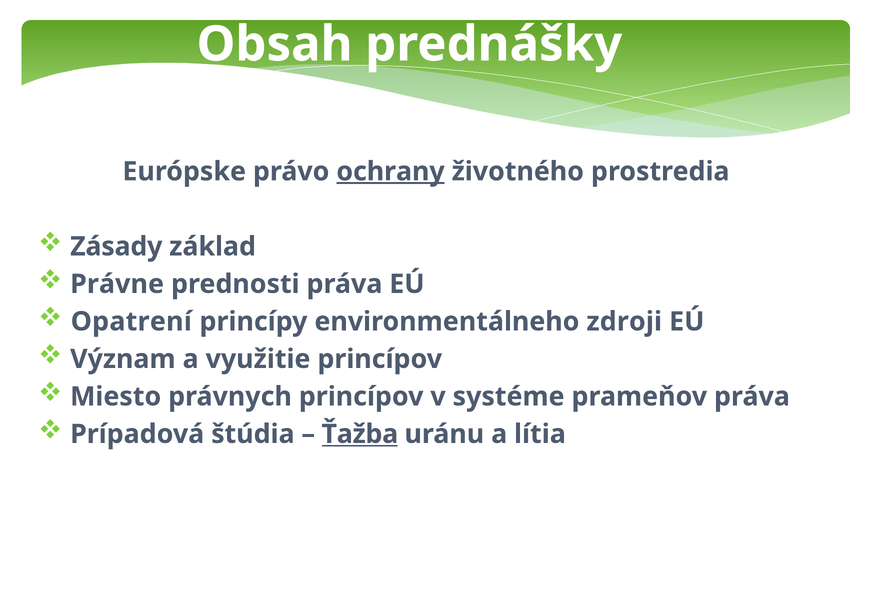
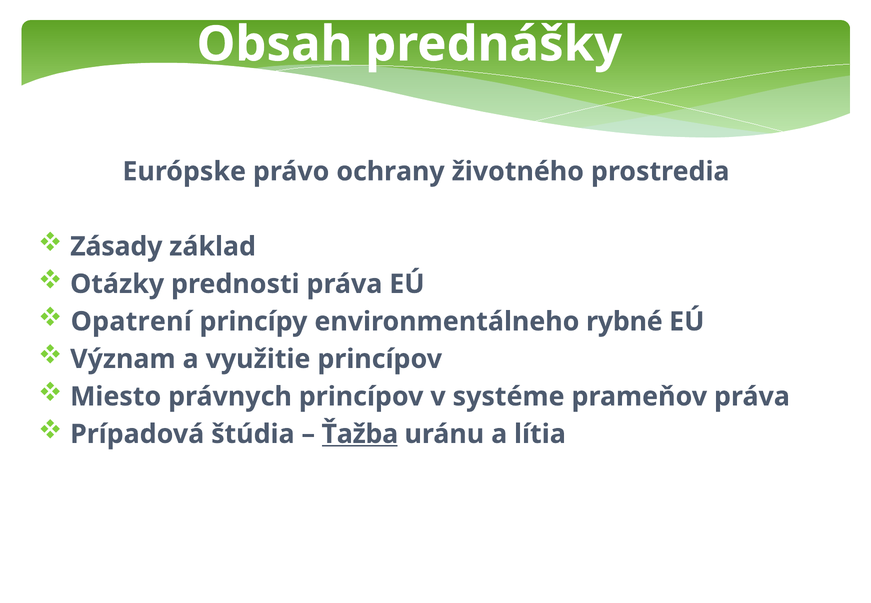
ochrany underline: present -> none (390, 172)
Právne: Právne -> Otázky (117, 284)
zdroji: zdroji -> rybné (624, 322)
